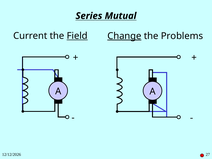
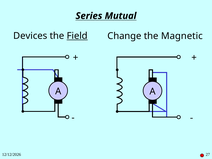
Current: Current -> Devices (30, 36)
Change underline: present -> none (124, 36)
Problems: Problems -> Magnetic (182, 36)
